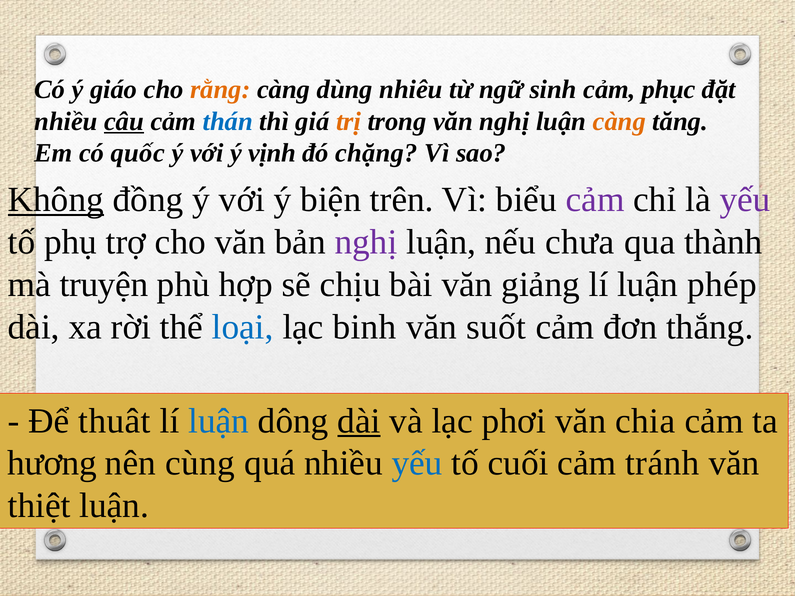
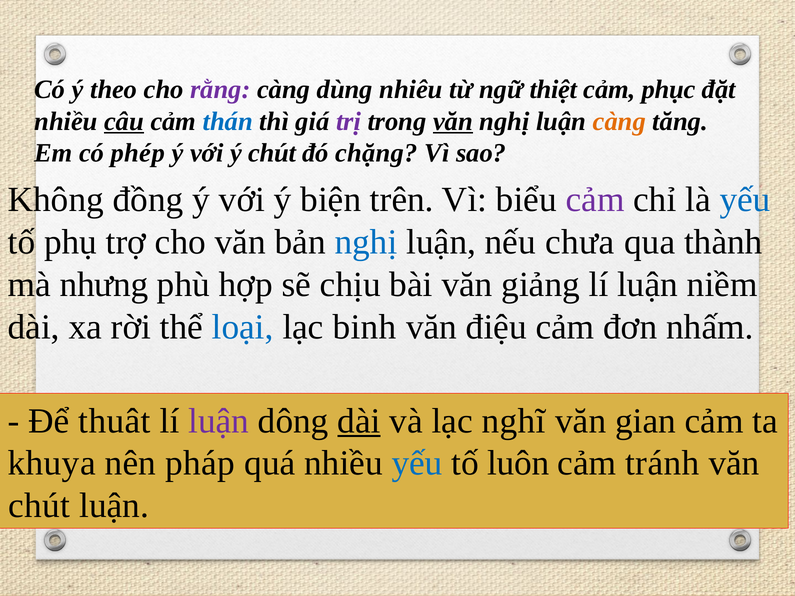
giáo: giáo -> theo (114, 90)
rằng colour: orange -> purple (220, 90)
sinh: sinh -> thiệt (553, 90)
trị colour: orange -> purple (349, 121)
văn underline: none -> present (453, 121)
quốc: quốc -> phép (138, 153)
ý vịnh: vịnh -> chút (272, 153)
Không underline: present -> none (56, 200)
yếu colour: purple -> blue (745, 200)
nghị colour: purple -> blue (366, 242)
truyện: truyện -> nhưng (104, 285)
phép: phép -> niềm (722, 285)
suốt: suốt -> điệu (496, 327)
thắng: thắng -> nhấm (710, 327)
luận colour: blue -> purple (219, 421)
phơi: phơi -> nghĩ (514, 421)
chia: chia -> gian (645, 421)
hương: hương -> khuya (52, 464)
cùng: cùng -> pháp (200, 464)
cuối: cuối -> luôn (518, 464)
thiệt: thiệt -> chút (39, 506)
